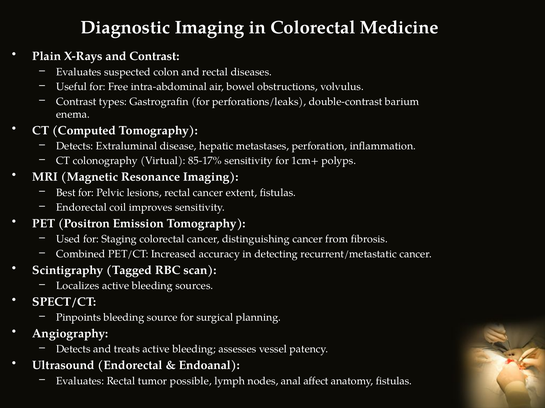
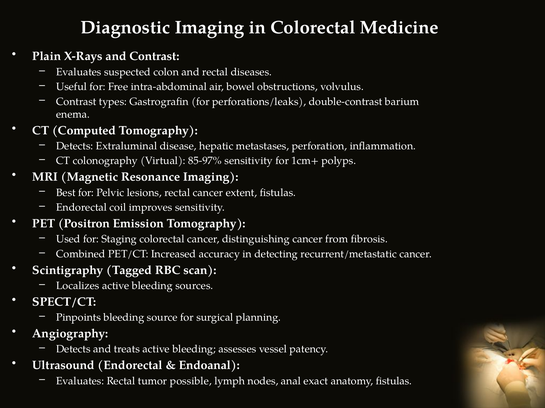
85-17%: 85-17% -> 85-97% (205, 161)
affect: affect -> exact (316, 382)
